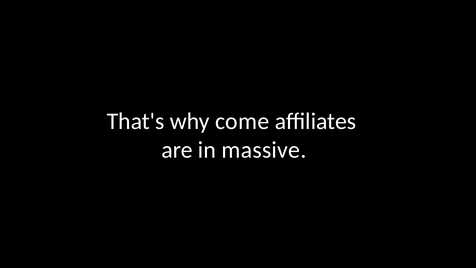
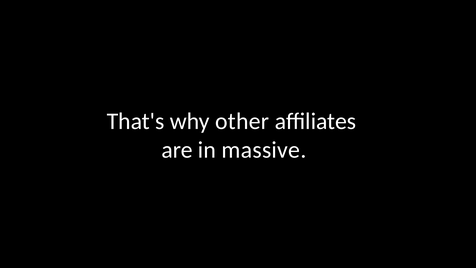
come: come -> other (242, 121)
